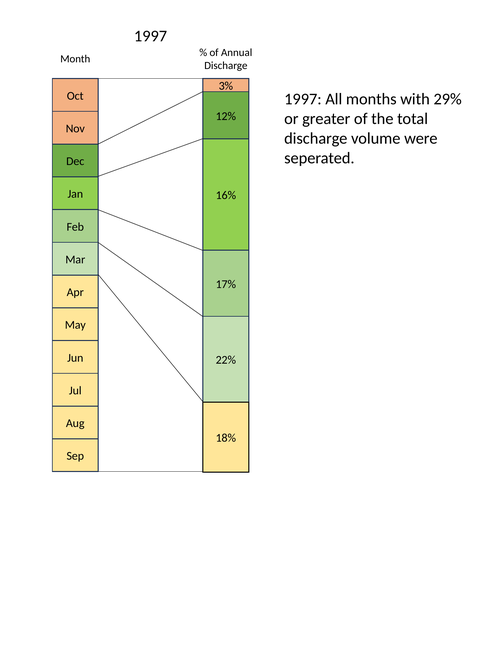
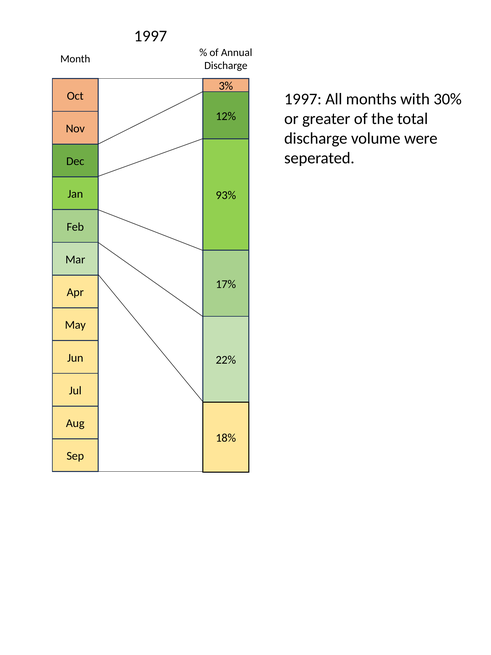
29%: 29% -> 30% (448, 99)
16%: 16% -> 93% (226, 195)
